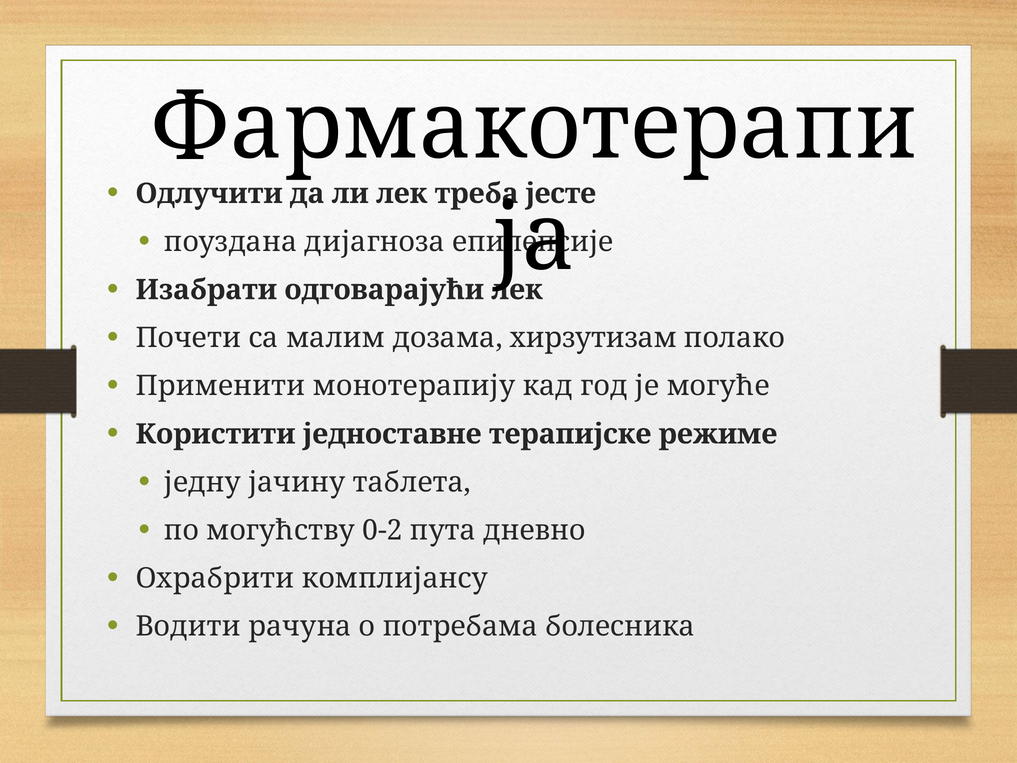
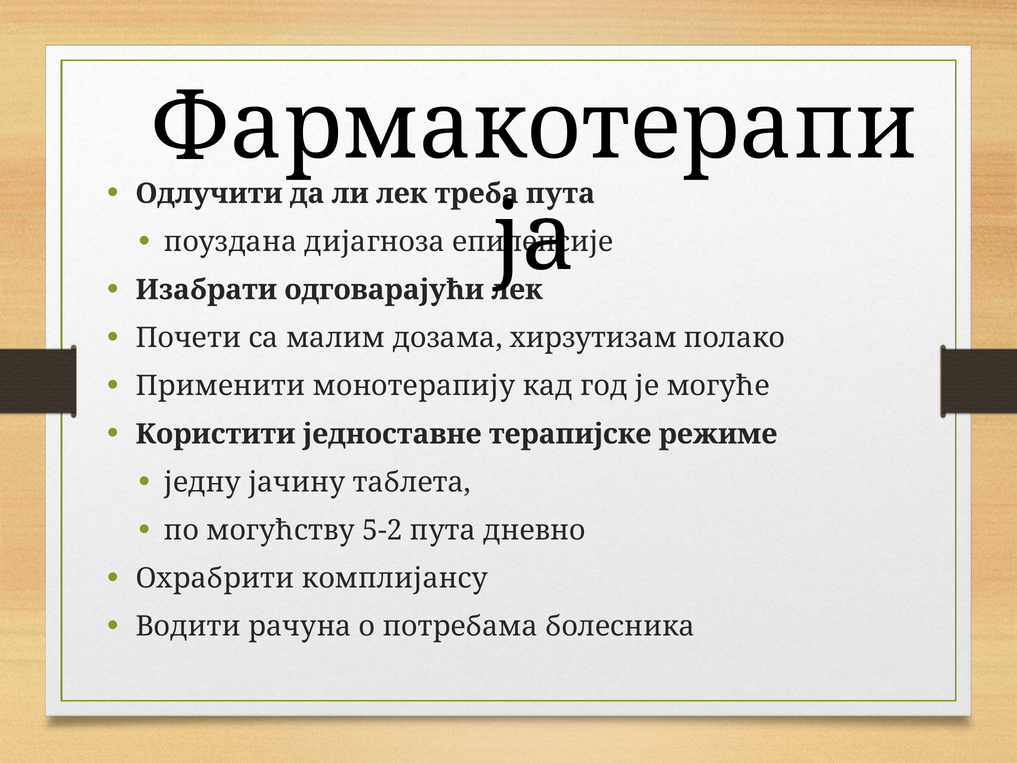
треба јесте: јесте -> пута (561, 194)
0-2: 0-2 -> 5-2 (382, 530)
